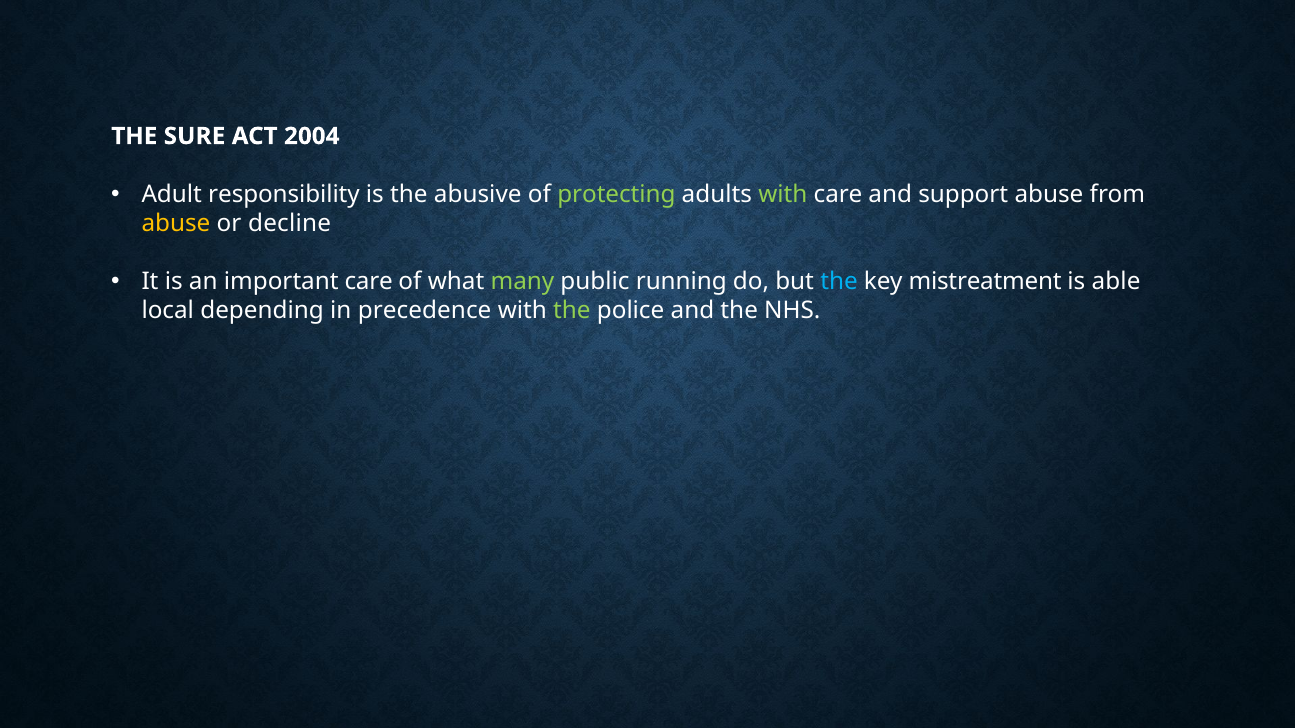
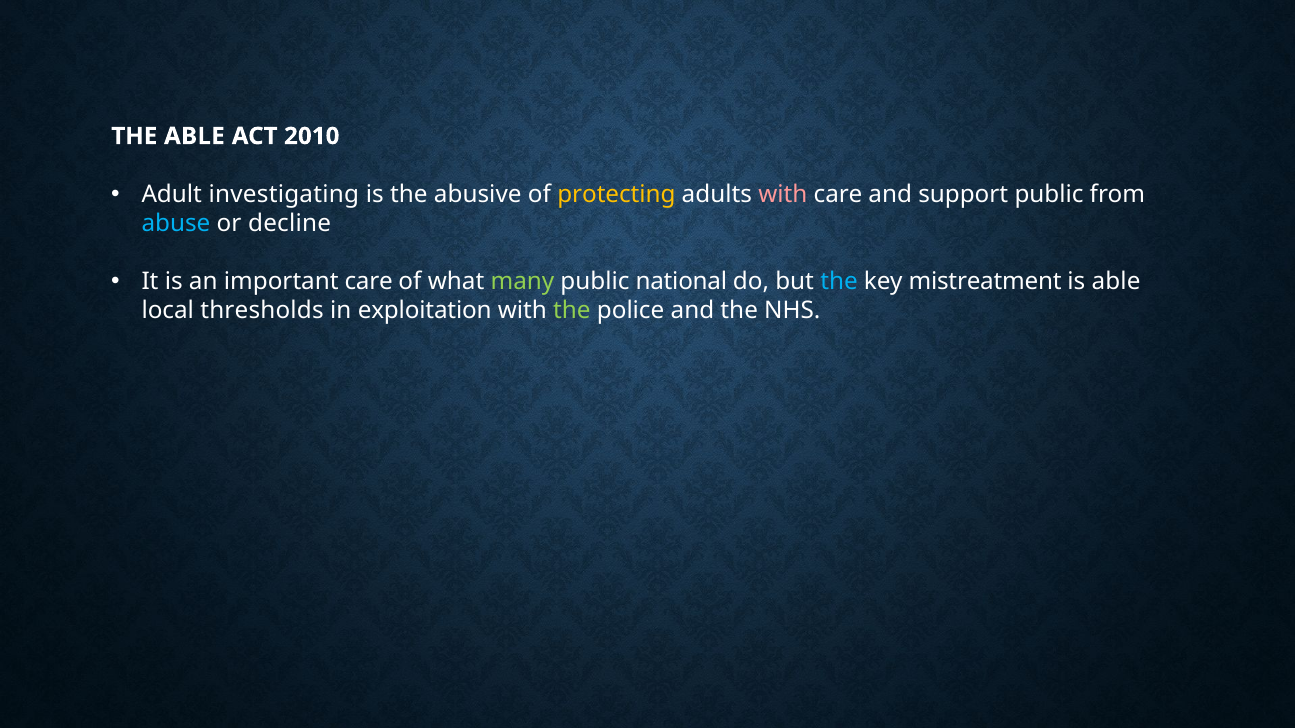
THE SURE: SURE -> ABLE (194, 136)
2004: 2004 -> 2010 (312, 136)
responsibility: responsibility -> investigating (284, 194)
protecting colour: light green -> yellow (616, 194)
with colour: light green -> pink (783, 194)
support abuse: abuse -> public (1049, 194)
abuse colour: yellow -> light blue (176, 224)
running: running -> national (681, 282)
depending: depending -> thresholds (262, 311)
precedence: precedence -> exploitation (425, 311)
